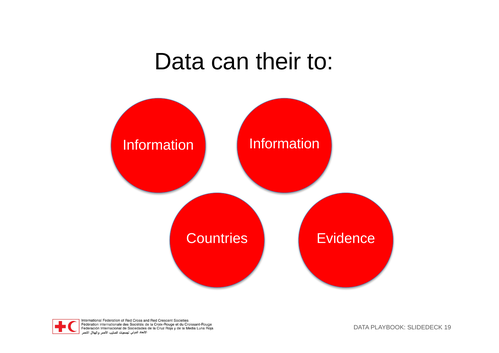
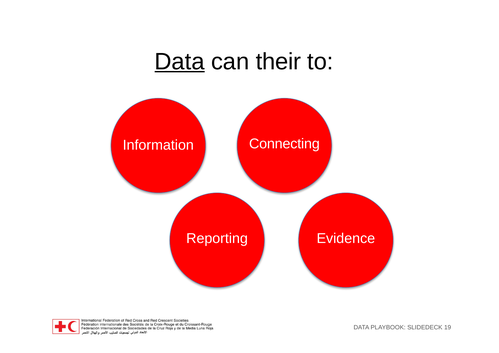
Data underline: none -> present (180, 62)
Information Information: Information -> Connecting (284, 144)
Countries: Countries -> Reporting (217, 238)
